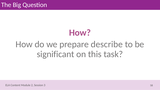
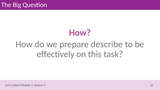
significant: significant -> effectively (56, 54)
